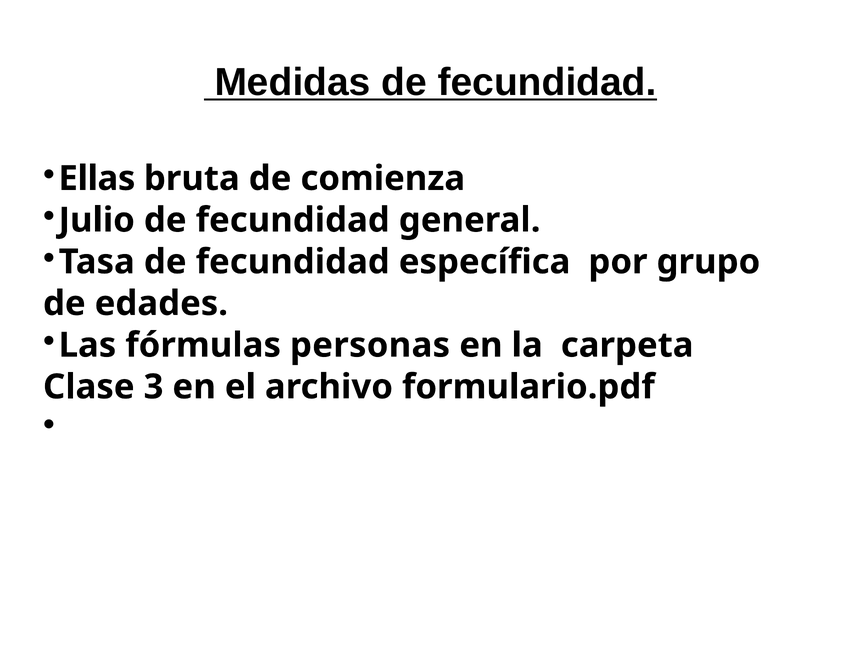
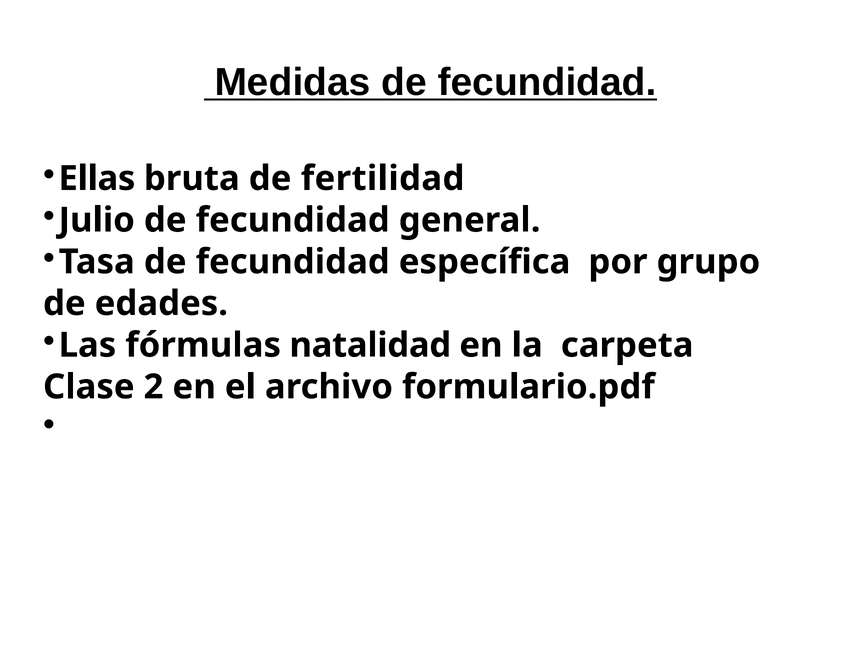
comienza: comienza -> fertilidad (383, 178)
personas: personas -> natalidad (370, 345)
3: 3 -> 2 (154, 387)
